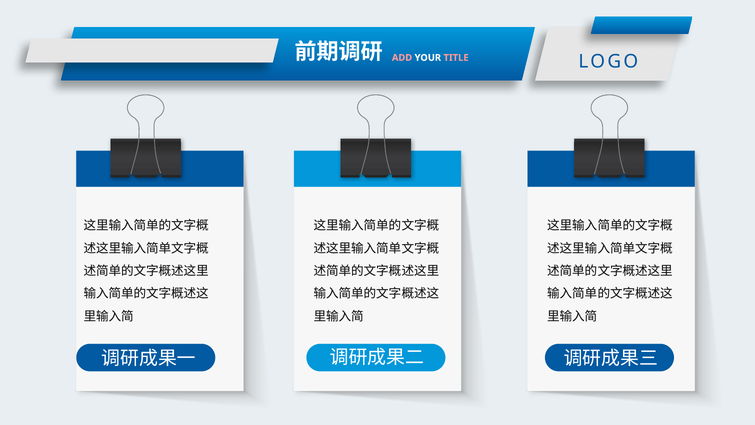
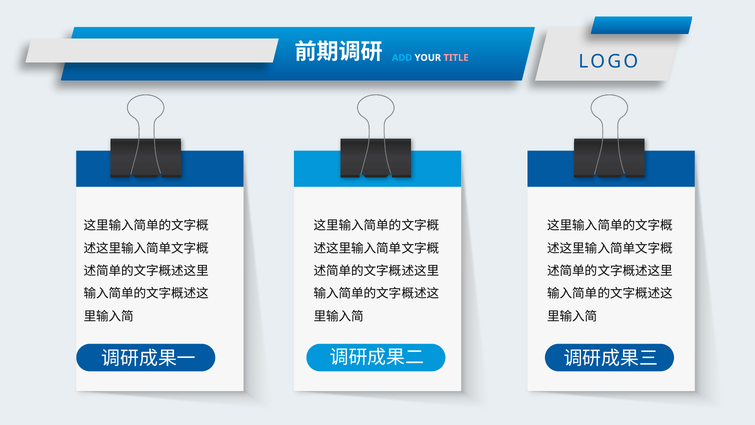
ADD colour: pink -> light blue (402, 58)
